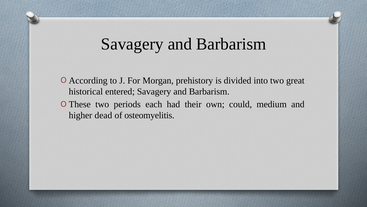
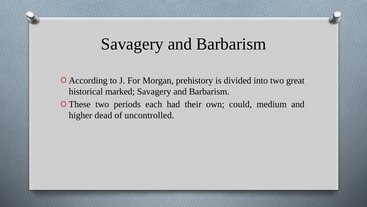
entered: entered -> marked (120, 91)
osteomyelitis: osteomyelitis -> uncontrolled (149, 115)
